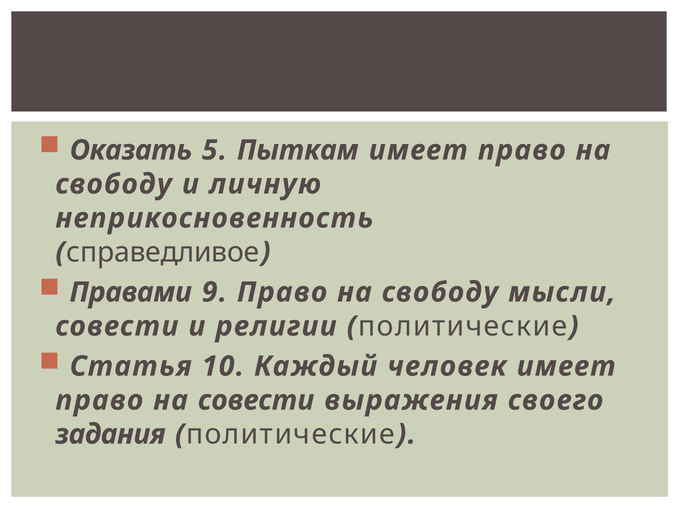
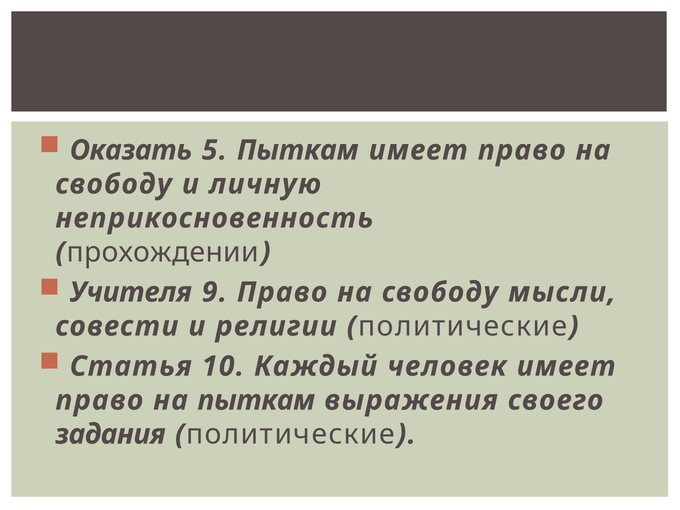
справедливое: справедливое -> прохождении (163, 252)
Правами: Правами -> Учителя (131, 292)
на совести: совести -> пыткам (256, 400)
